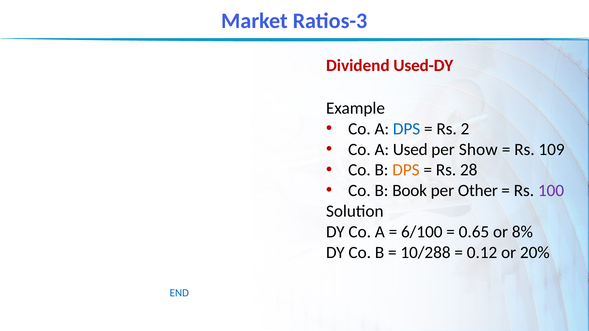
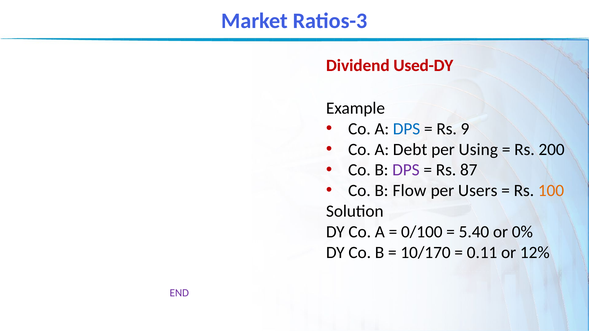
2: 2 -> 9 (465, 129)
Used: Used -> Debt (410, 149)
Show: Show -> Using (478, 149)
109: 109 -> 200 (552, 149)
DPS colour: orange -> purple (406, 170)
28: 28 -> 87 (469, 170)
Book: Book -> Flow (409, 191)
Other: Other -> Users (478, 191)
100 colour: purple -> orange (551, 191)
6/100: 6/100 -> 0/100 (422, 232)
0.65: 0.65 -> 5.40 (474, 232)
8%: 8% -> 0% (522, 232)
10/288: 10/288 -> 10/170 (426, 253)
0.12: 0.12 -> 0.11 (482, 253)
20%: 20% -> 12% (535, 253)
END colour: blue -> purple (179, 293)
